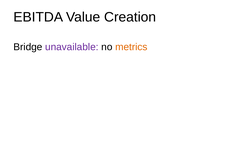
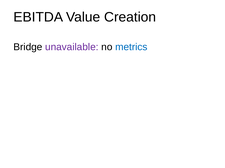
metrics colour: orange -> blue (131, 47)
